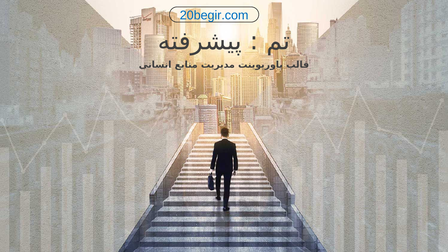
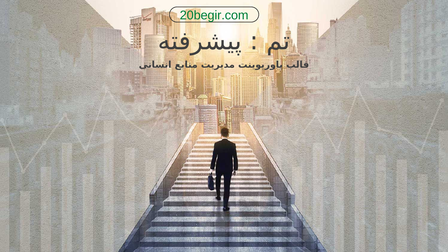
20begir.com colour: blue -> green (214, 15)
